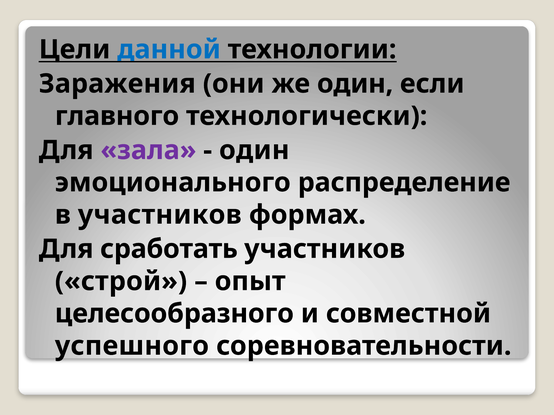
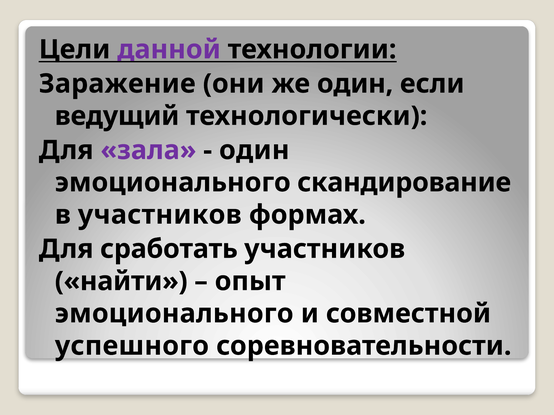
данной colour: blue -> purple (169, 50)
Заражения: Заражения -> Заражение (117, 84)
главного: главного -> ведущий (117, 116)
распределение: распределение -> скандирование (404, 183)
строй: строй -> найти (121, 282)
целесообразного: целесообразного -> эмоционального (174, 314)
